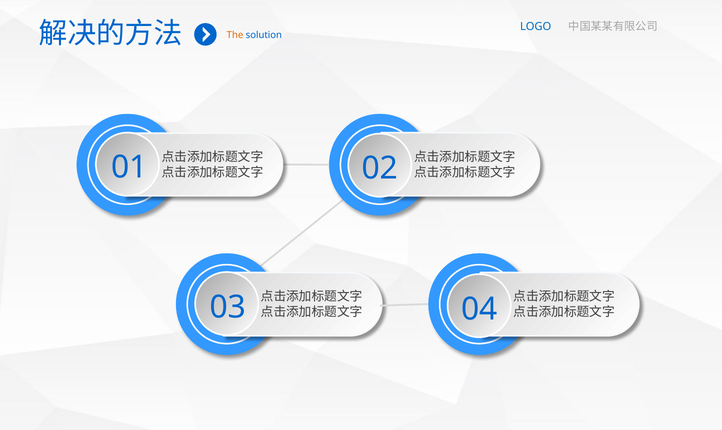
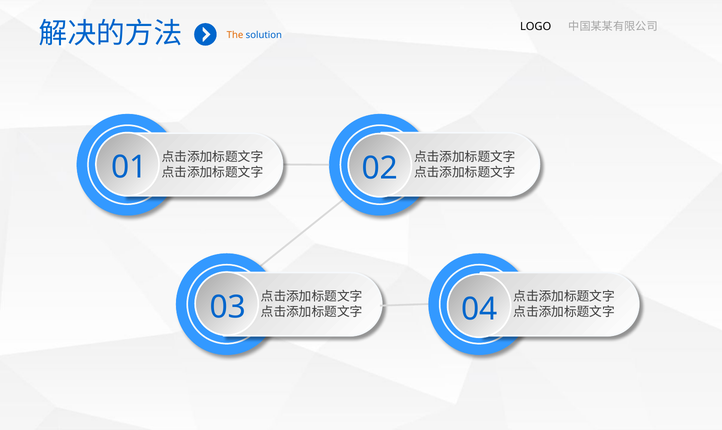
LOGO colour: blue -> black (536, 27)
